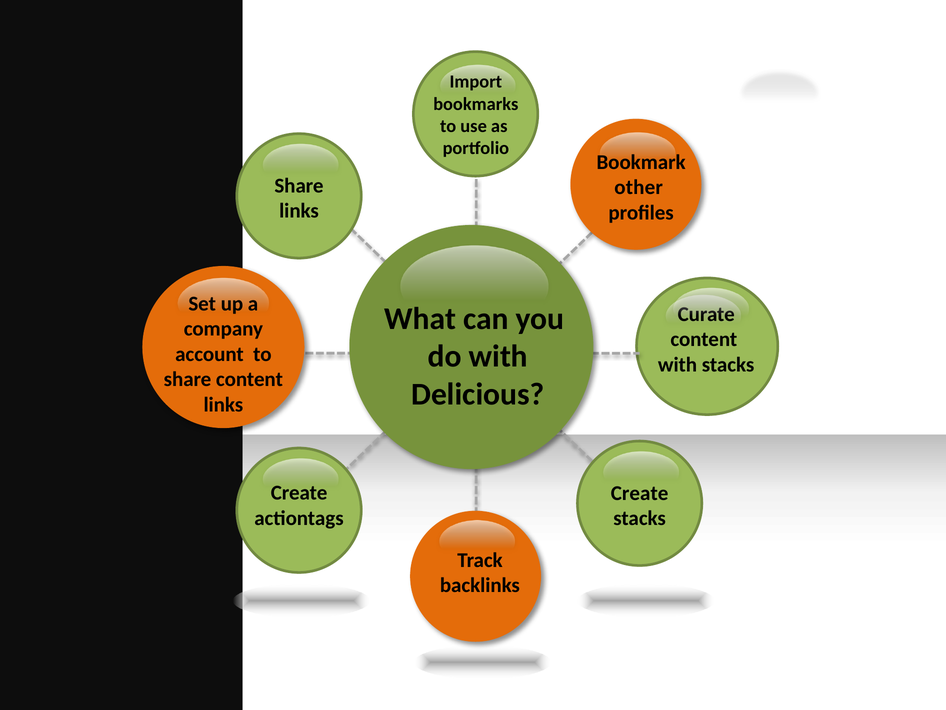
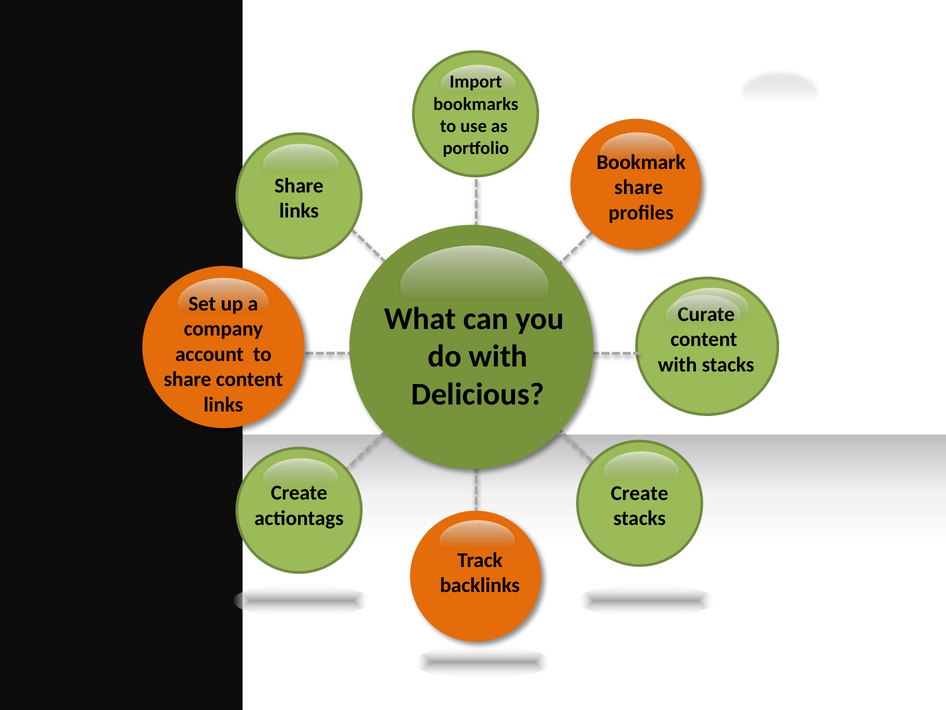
other: other -> share (639, 187)
